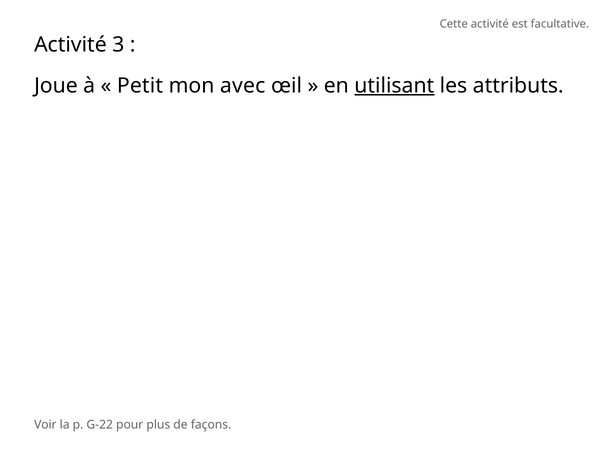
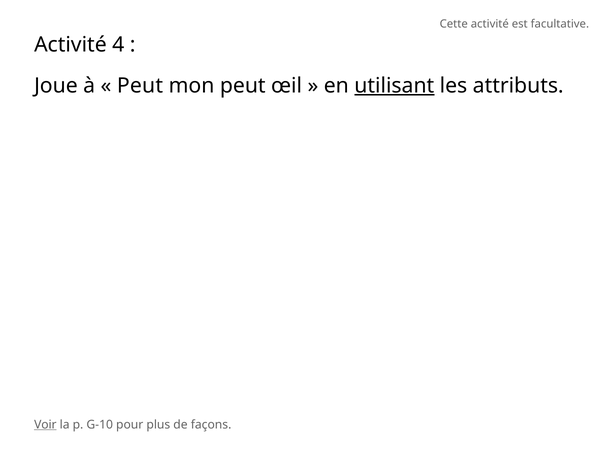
3: 3 -> 4 (118, 45)
Petit: Petit -> Peut (140, 86)
mon avec: avec -> peut (243, 86)
Voir underline: none -> present (45, 425)
G-22: G-22 -> G-10 (100, 425)
